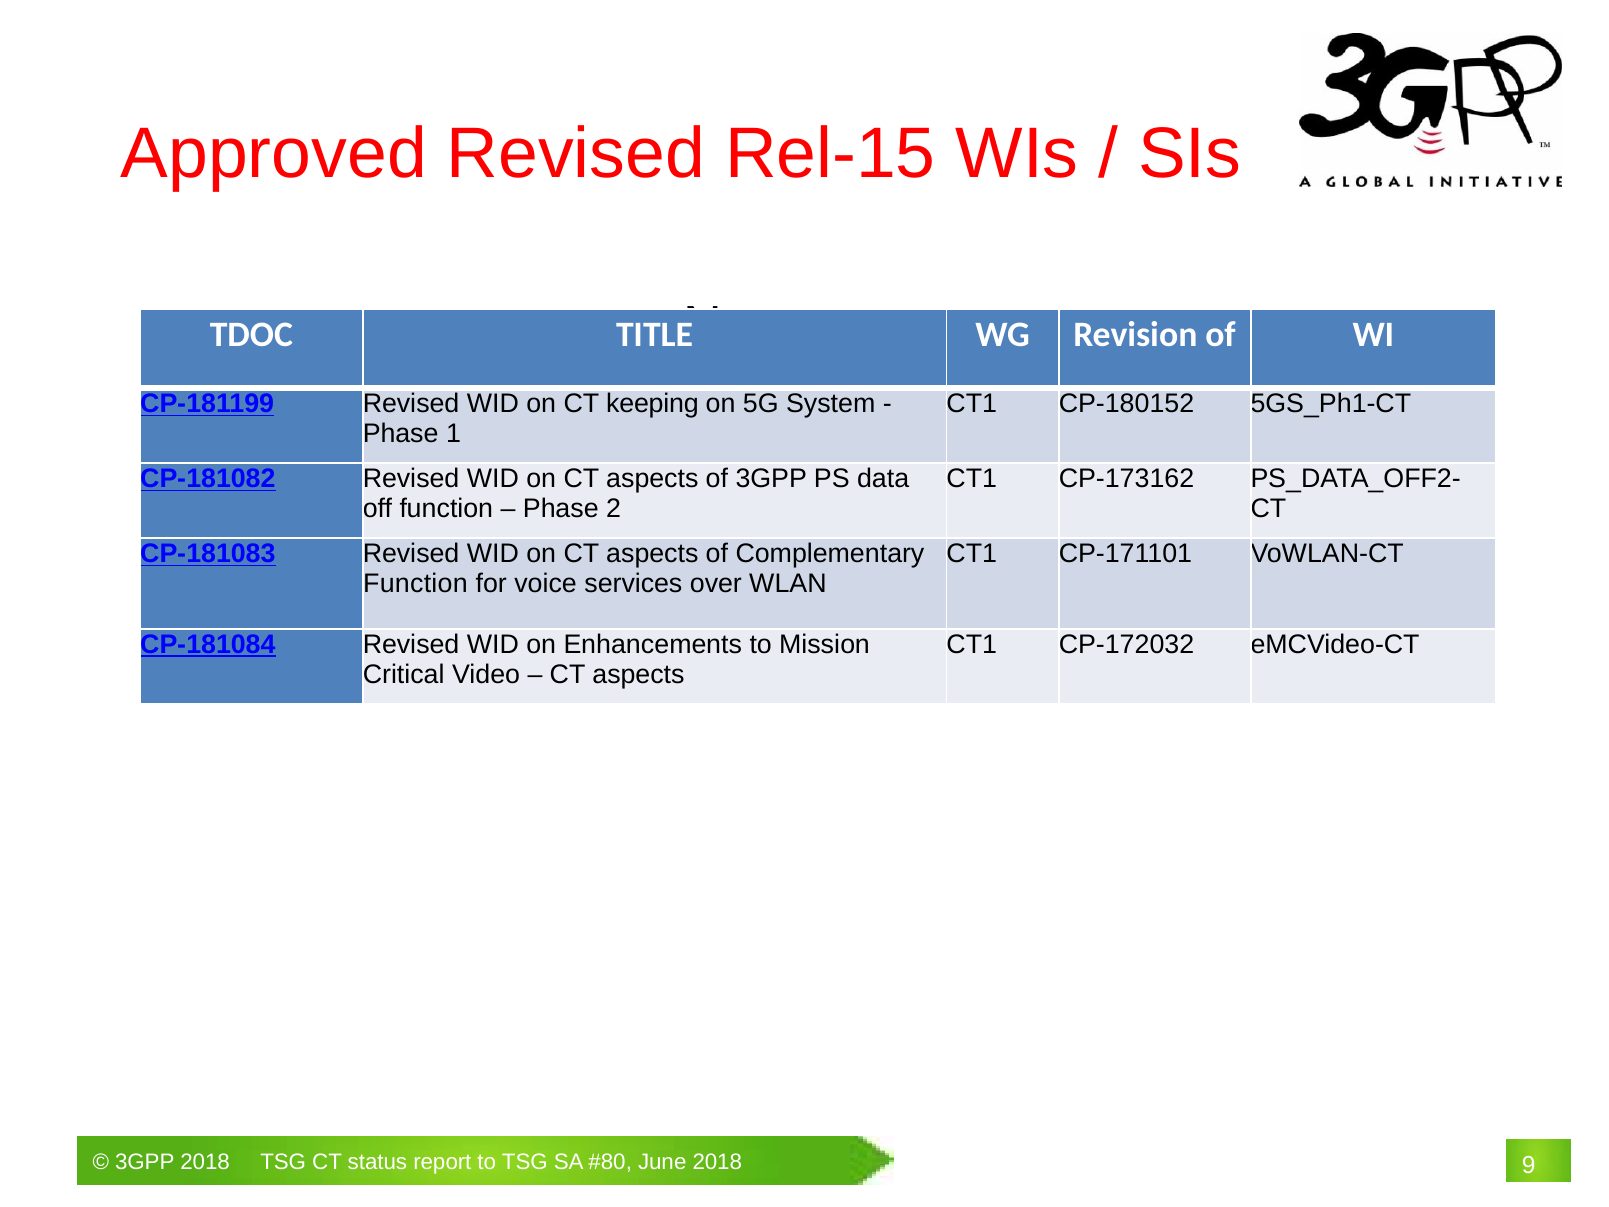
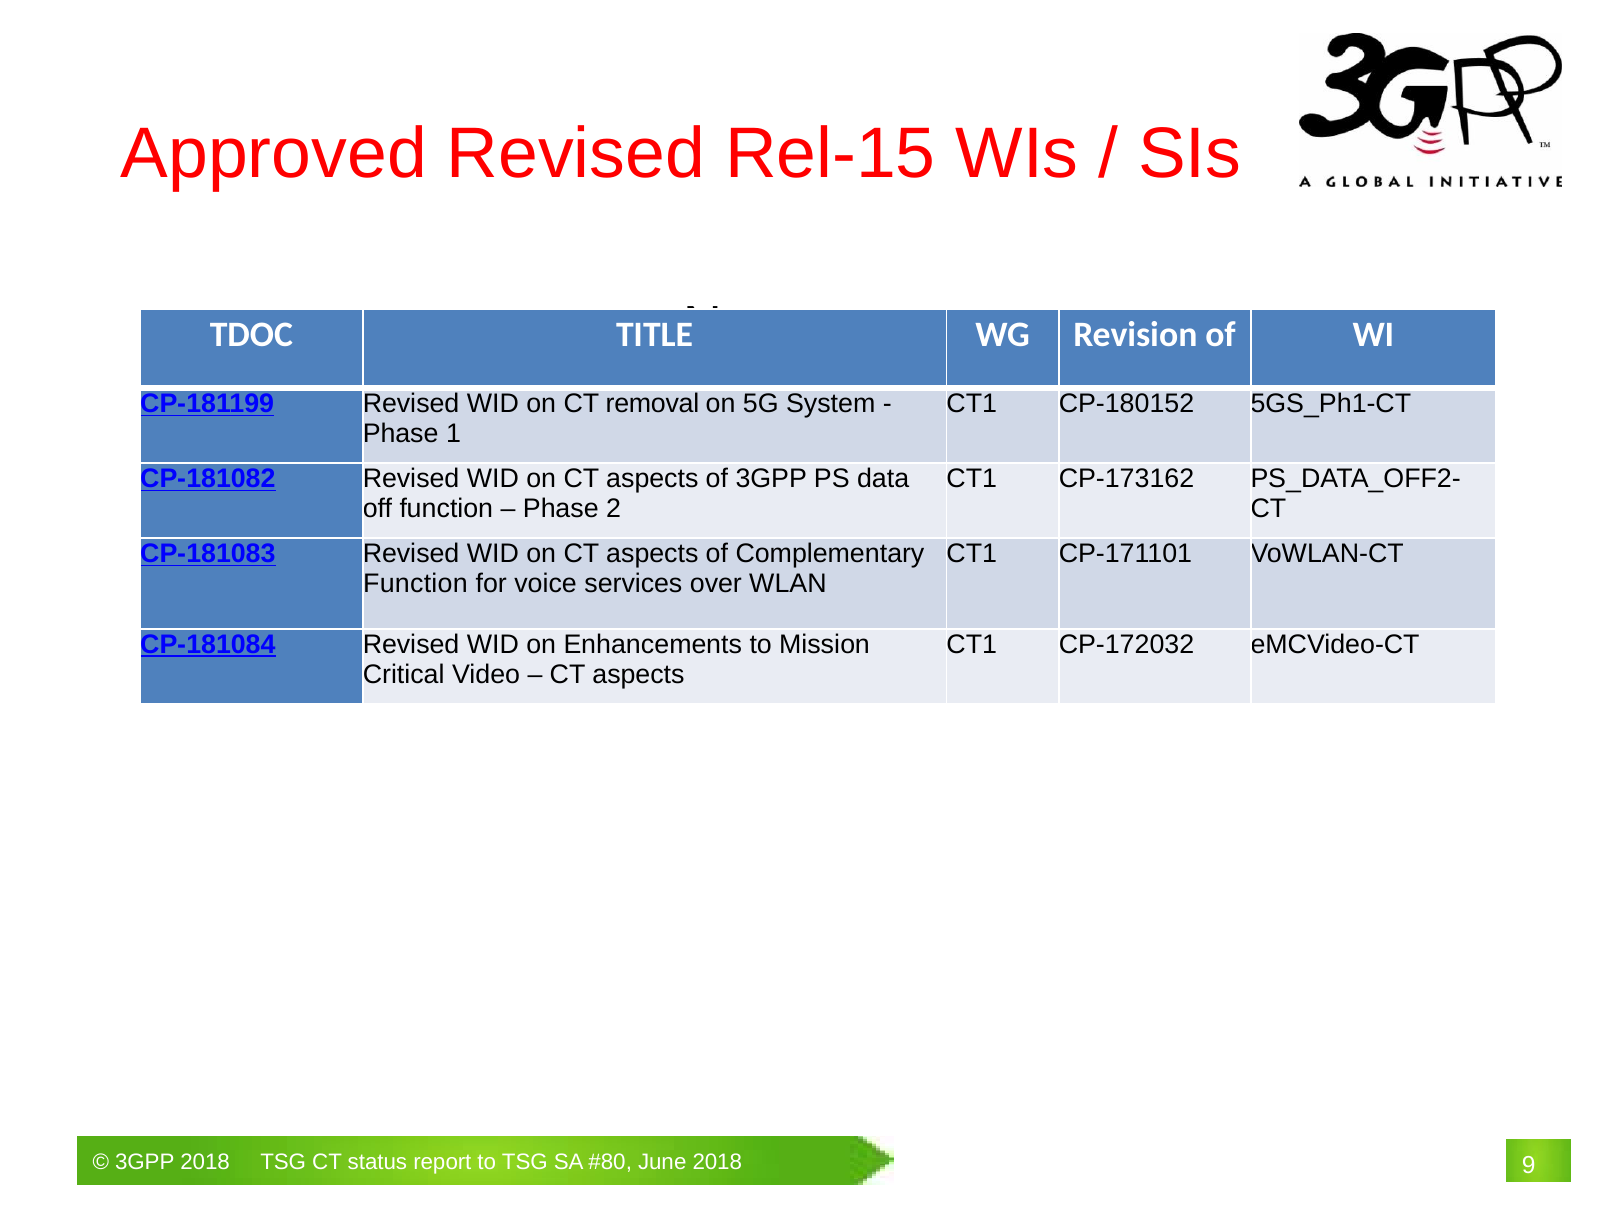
keeping: keeping -> removal (652, 403)
